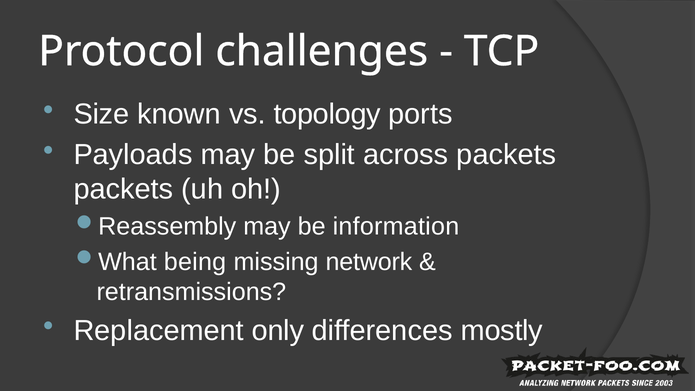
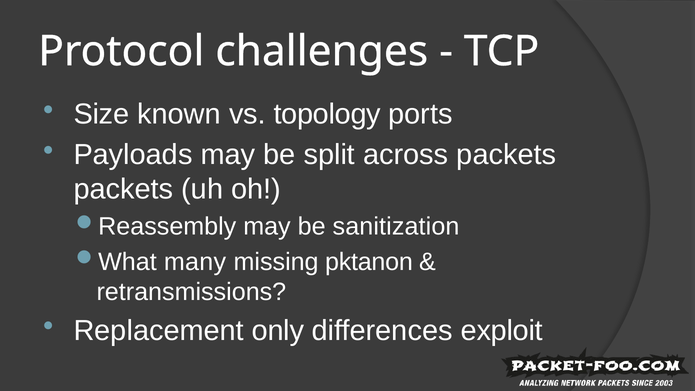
information: information -> sanitization (396, 227)
being: being -> many (195, 262)
network: network -> pktanon (369, 262)
mostly: mostly -> exploit (502, 330)
